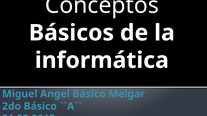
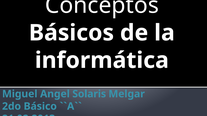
Angel Básico: Básico -> Solaris (89, 94)
